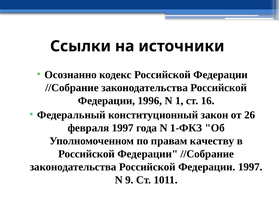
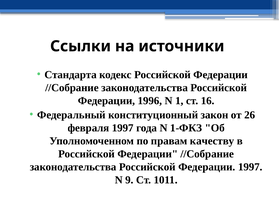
Осознанно: Осознанно -> Стандарта (71, 75)
